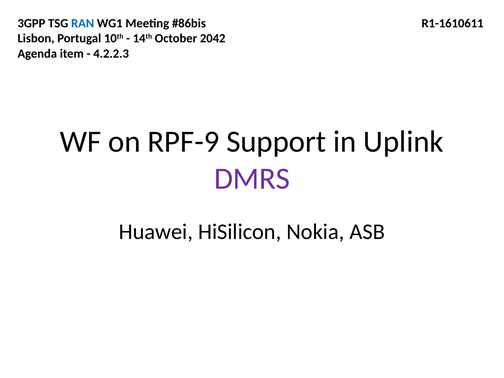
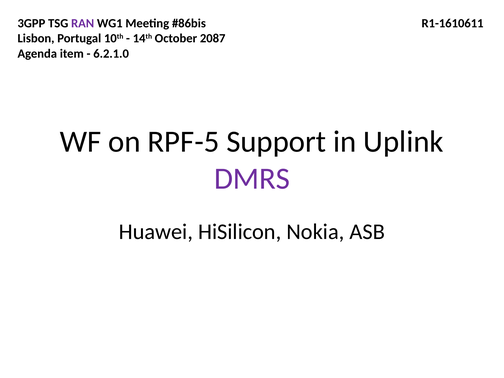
RAN colour: blue -> purple (83, 23)
2042: 2042 -> 2087 (213, 38)
4.2.2.3: 4.2.2.3 -> 6.2.1.0 (111, 54)
RPF-9: RPF-9 -> RPF-5 (183, 142)
